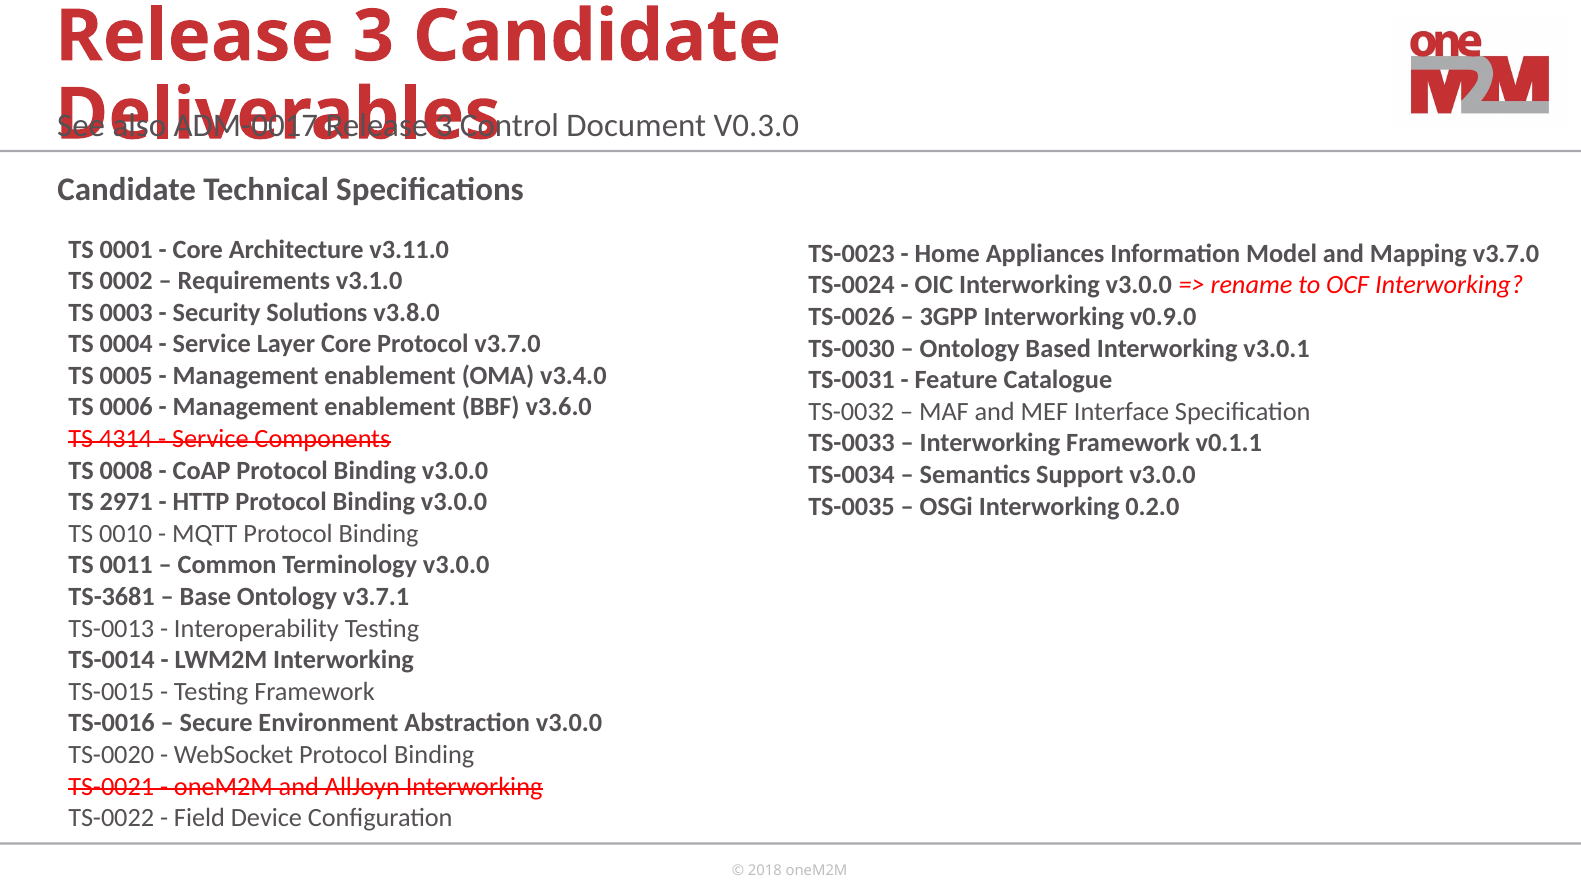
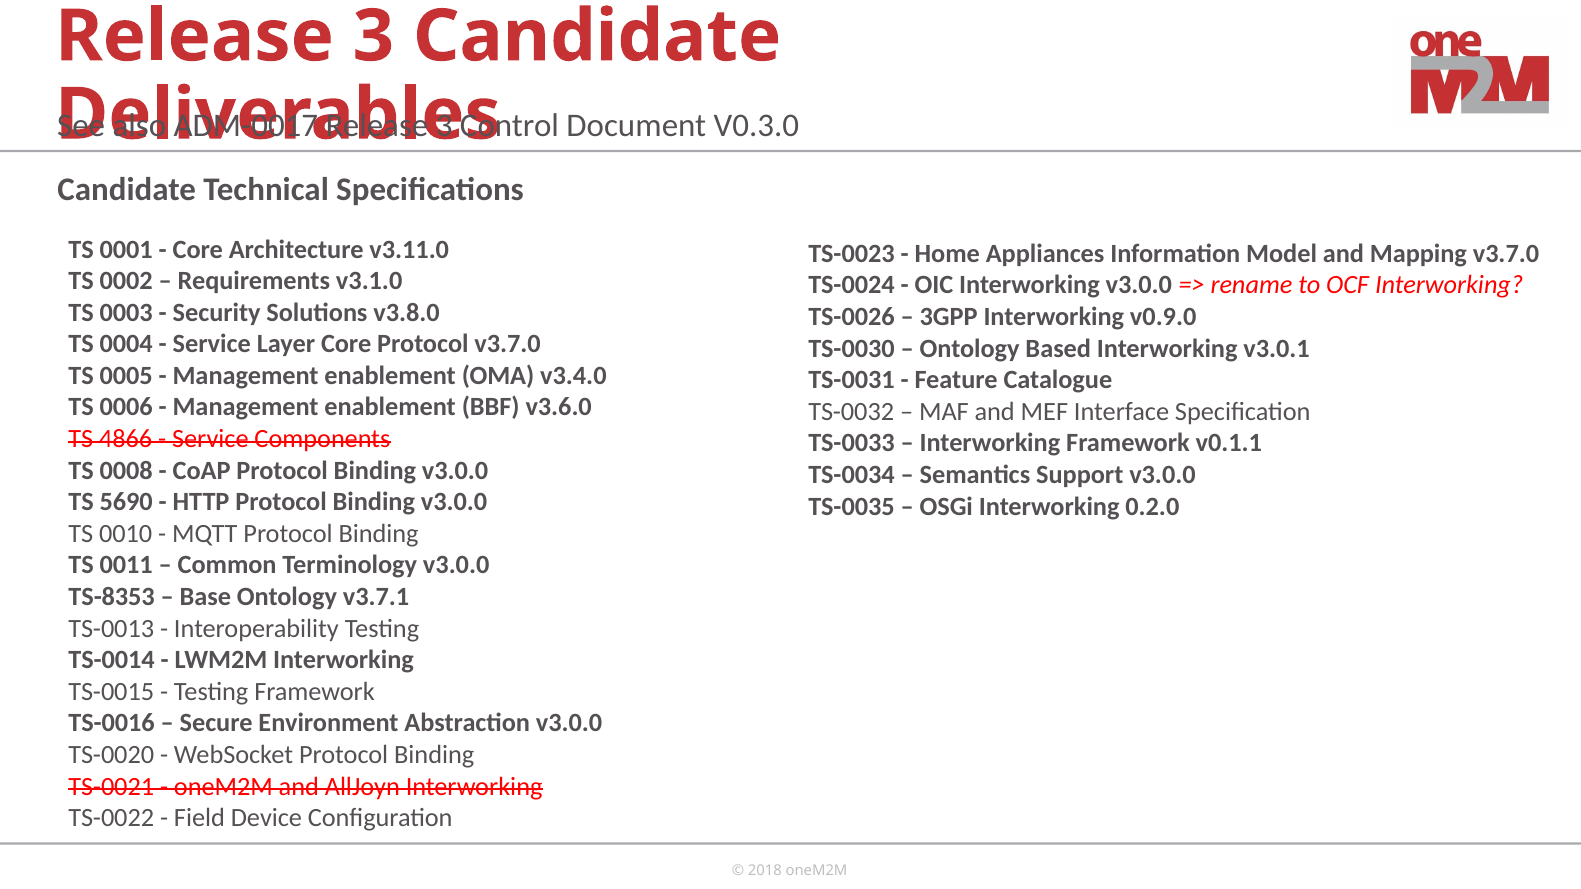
4314: 4314 -> 4866 (126, 439)
2971: 2971 -> 5690 (126, 502)
TS-3681: TS-3681 -> TS-8353 (112, 597)
